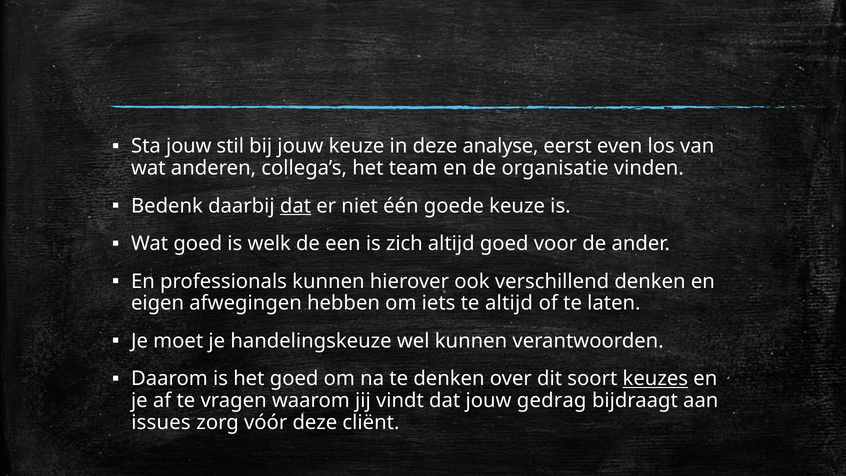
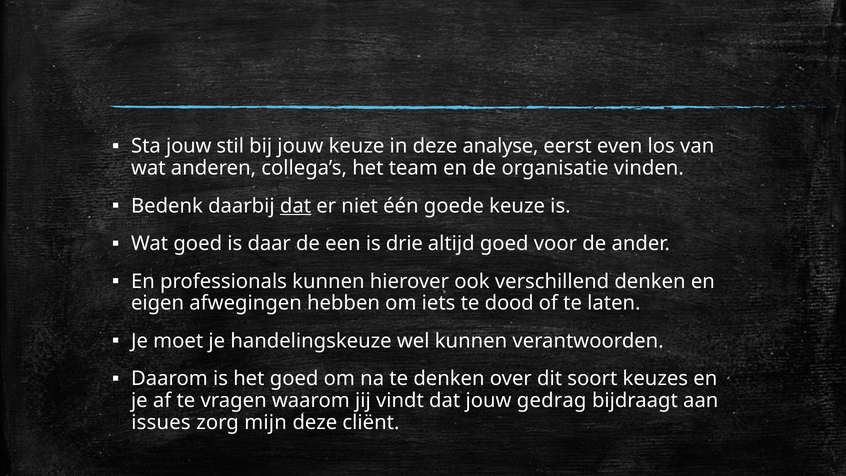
welk: welk -> daar (269, 244)
zich: zich -> drie (404, 244)
te altijd: altijd -> dood (509, 303)
keuzes underline: present -> none (655, 379)
vóór: vóór -> mijn (266, 423)
